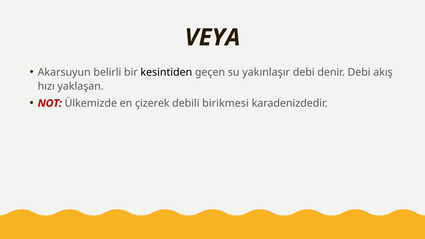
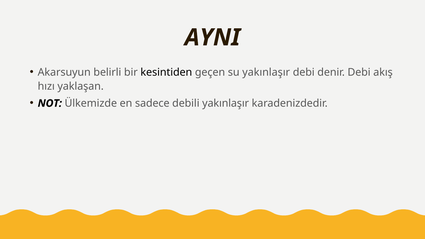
VEYA: VEYA -> AYNI (212, 37)
NOT colour: red -> black (50, 103)
çizerek: çizerek -> sadece (152, 103)
debili birikmesi: birikmesi -> yakınlaşır (226, 103)
